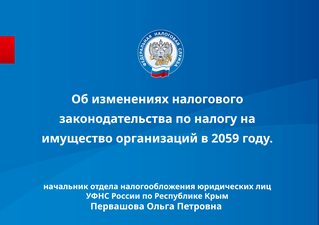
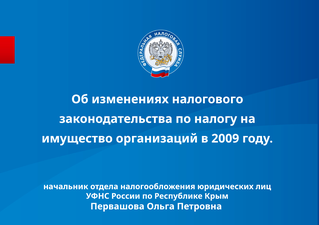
2059: 2059 -> 2009 (225, 139)
